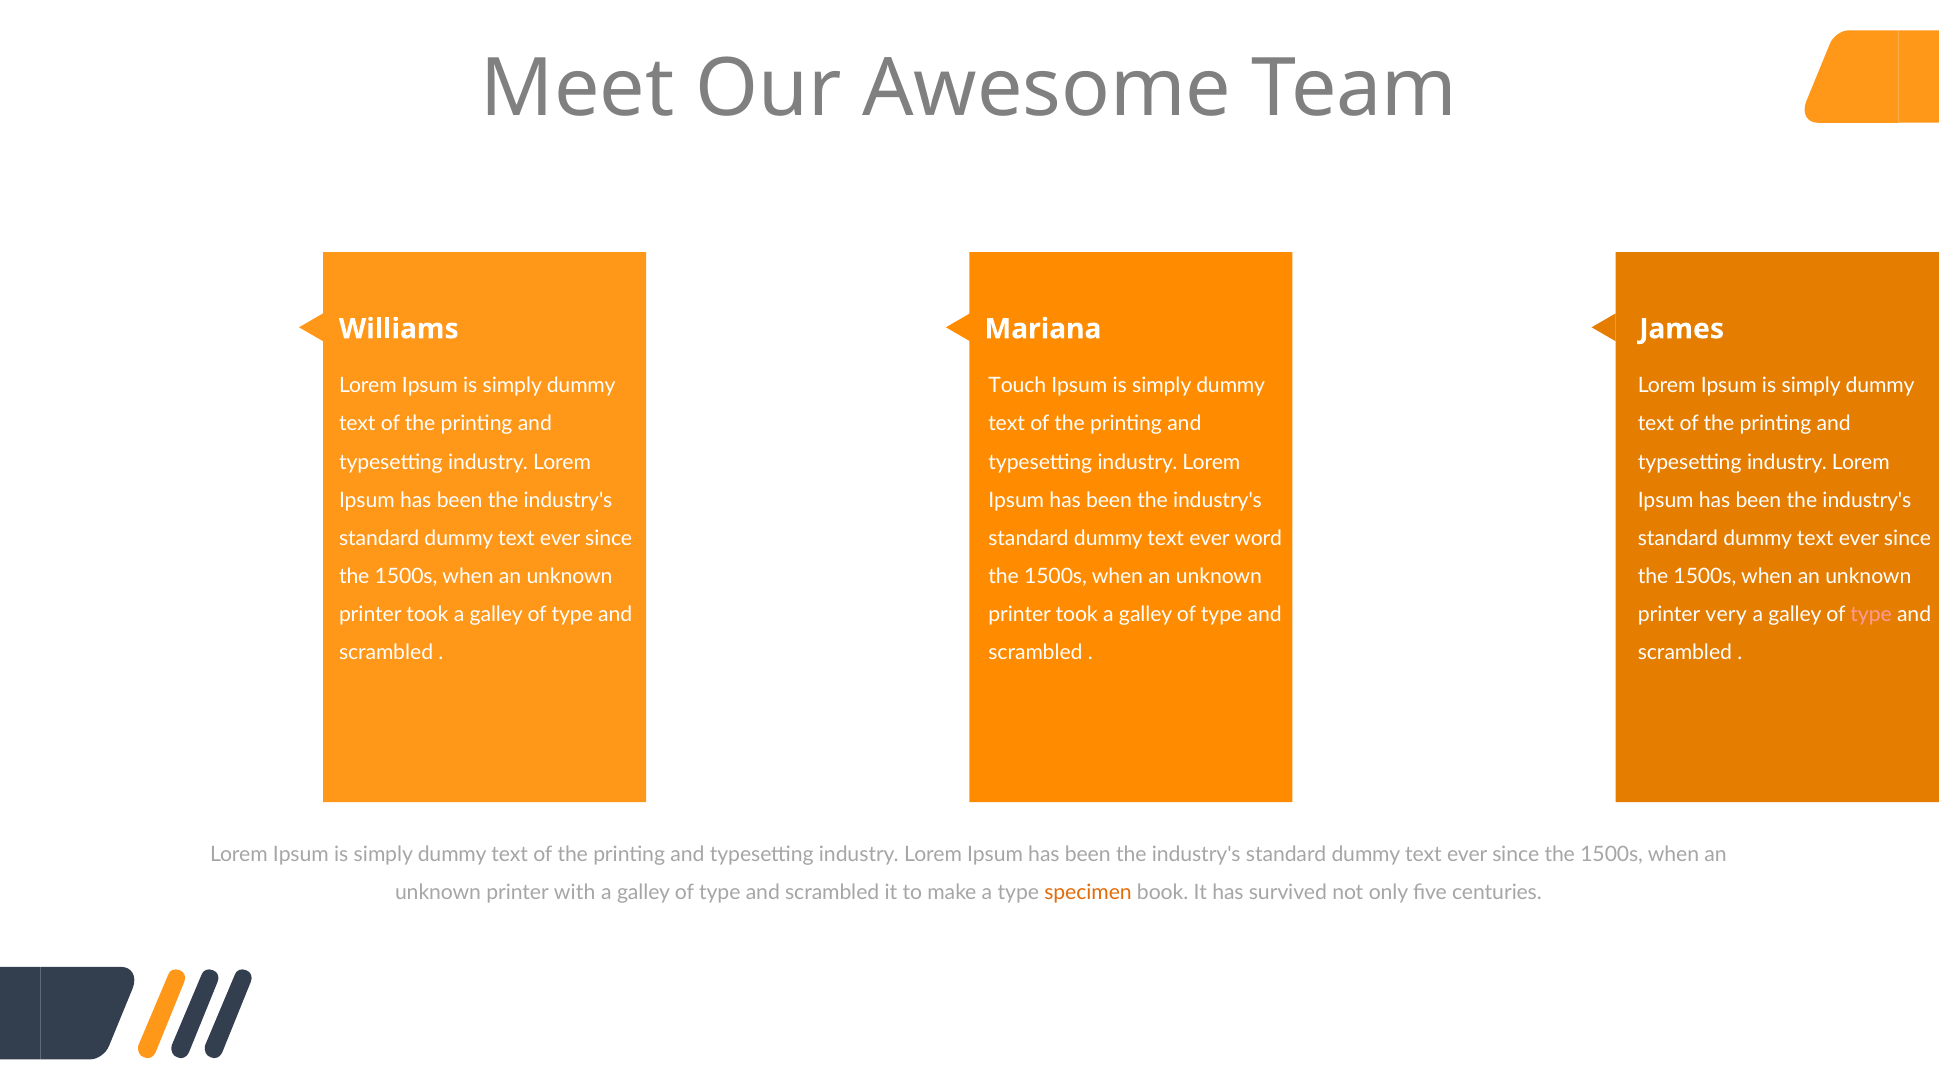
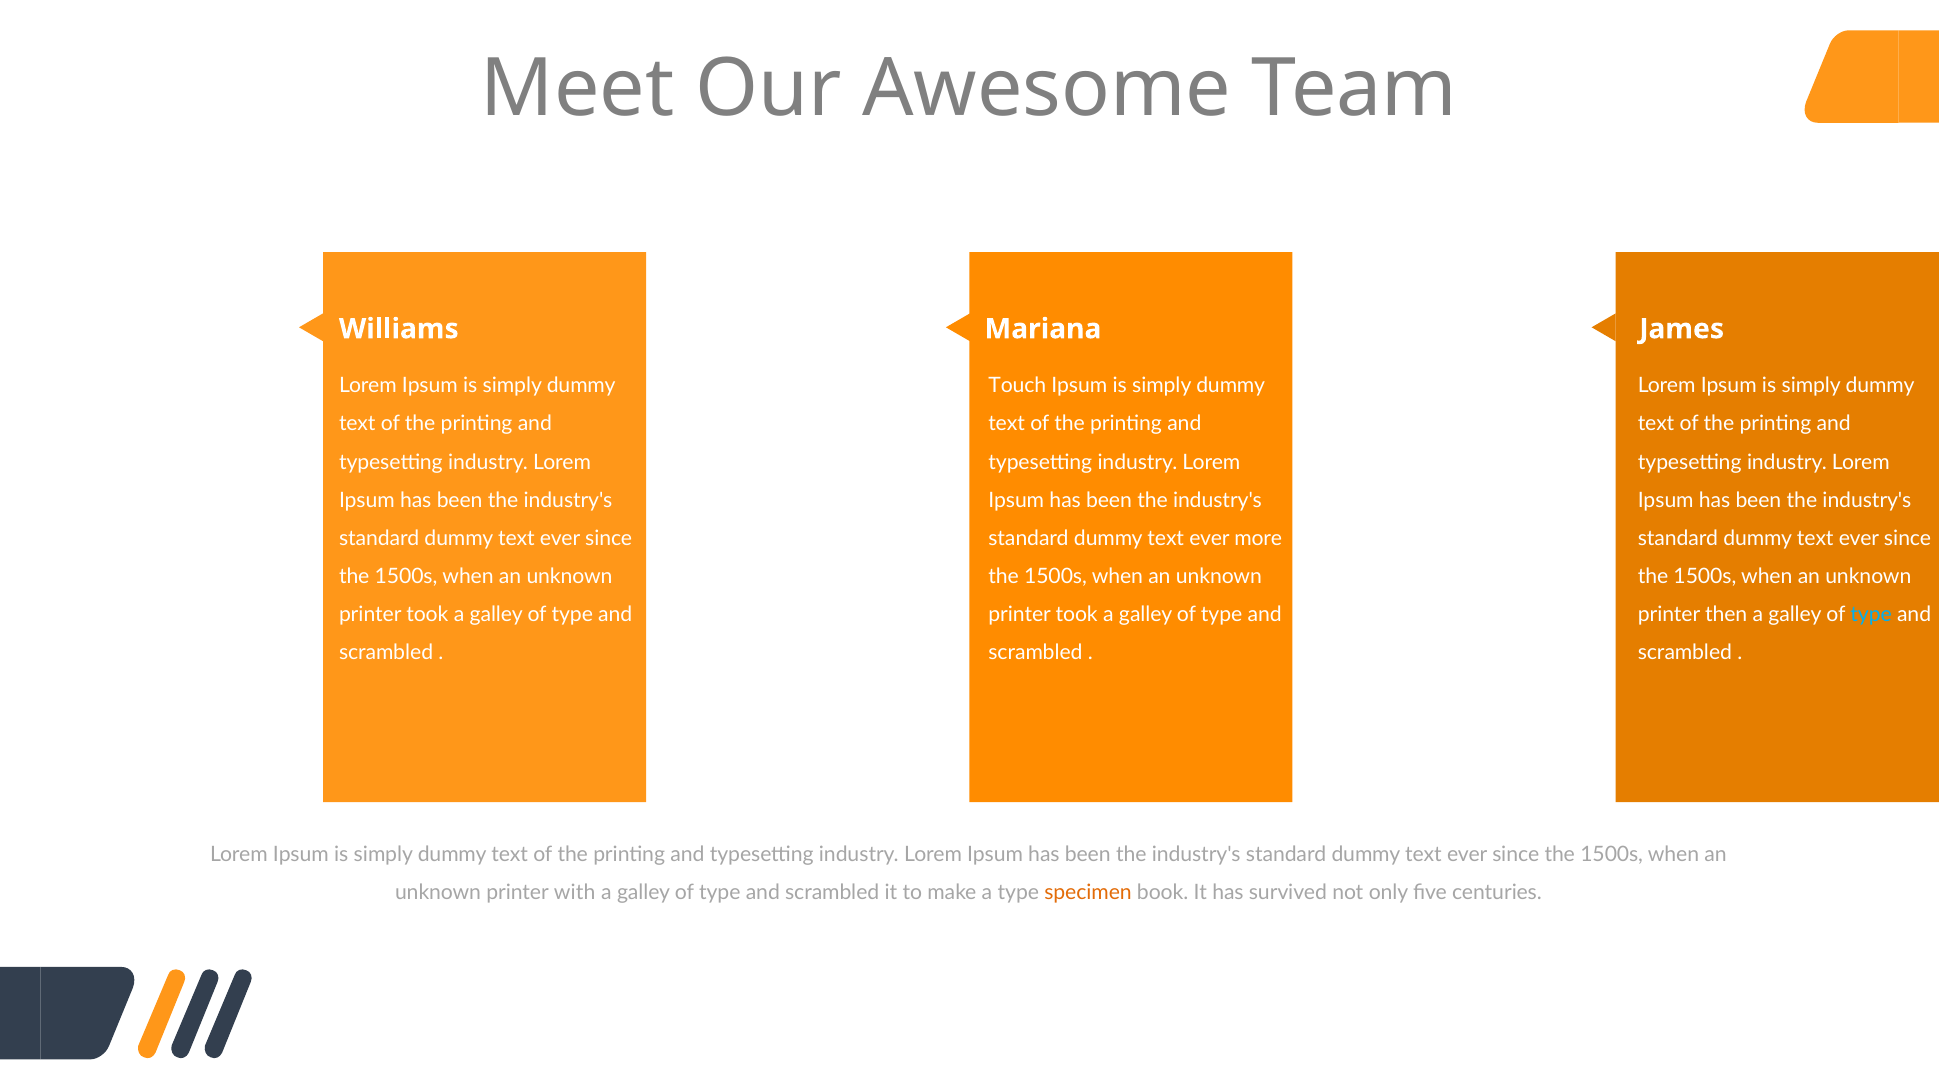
word: word -> more (1258, 538)
very: very -> then (1726, 614)
type colour: pink -> light blue (1871, 614)
